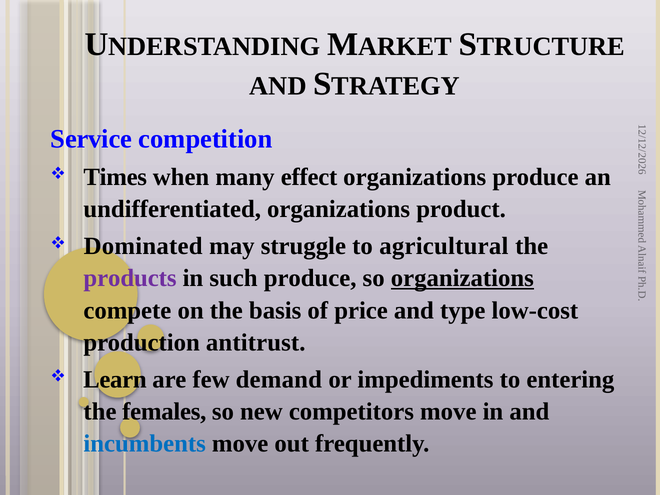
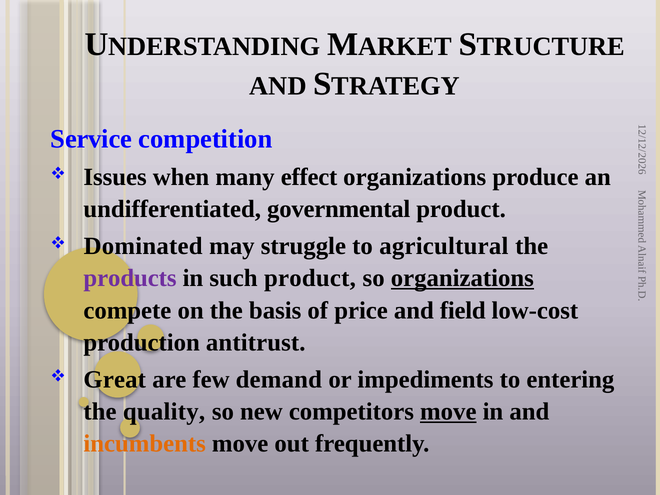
Times: Times -> Issues (115, 177)
undifferentiated organizations: organizations -> governmental (339, 209)
such produce: produce -> product (310, 278)
type: type -> field (463, 310)
Learn: Learn -> Great (115, 380)
females: females -> quality (164, 412)
move underline: none -> present (448, 412)
incumbents colour: blue -> orange (145, 444)
